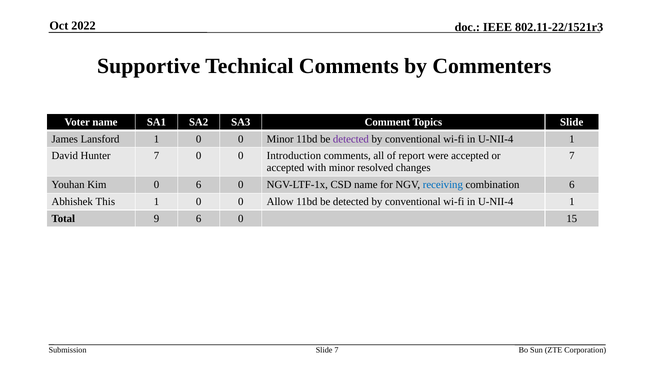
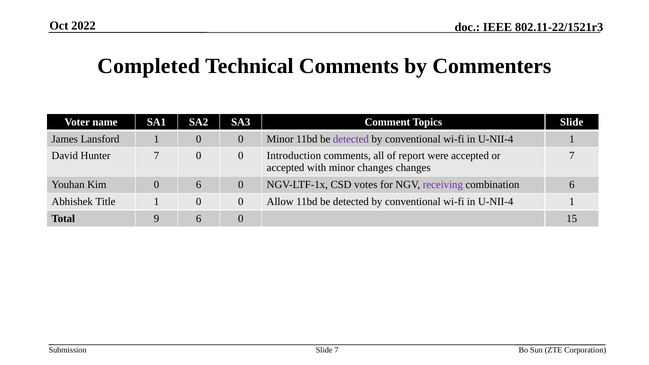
Supportive: Supportive -> Completed (149, 66)
minor resolved: resolved -> changes (375, 168)
CSD name: name -> votes (366, 185)
receiving colour: blue -> purple (443, 185)
This: This -> Title (105, 202)
